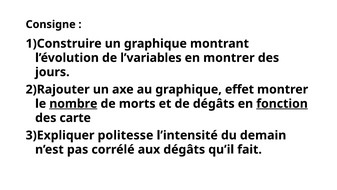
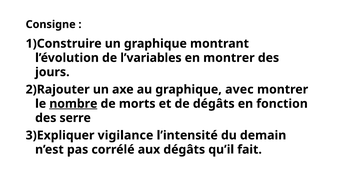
effet: effet -> avec (239, 89)
fonction underline: present -> none (282, 103)
carte: carte -> serre (75, 118)
politesse: politesse -> vigilance (125, 135)
